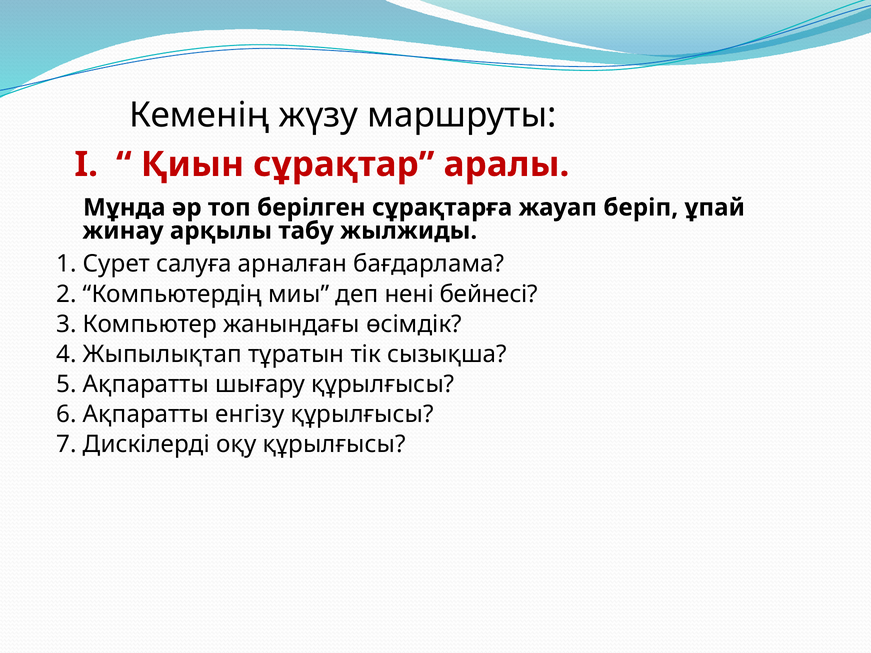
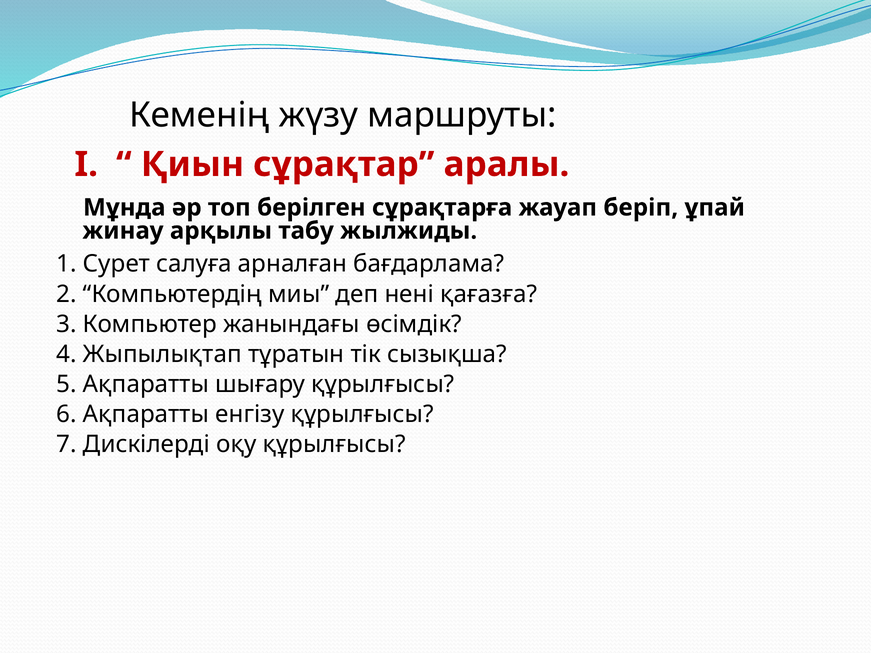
бейнесі: бейнесі -> қағазға (489, 294)
